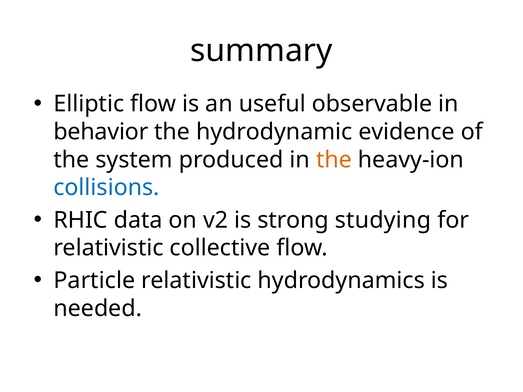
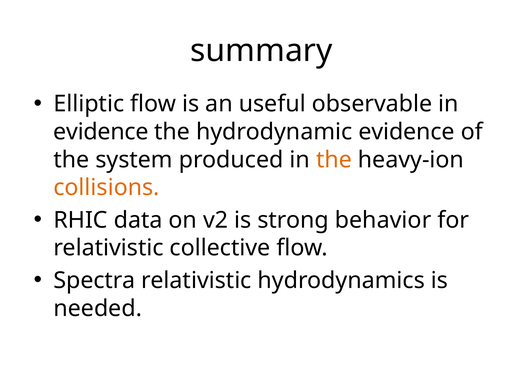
behavior: behavior -> evidence (101, 132)
collisions colour: blue -> orange (106, 188)
studying: studying -> behavior (383, 220)
Particle: Particle -> Spectra (94, 281)
